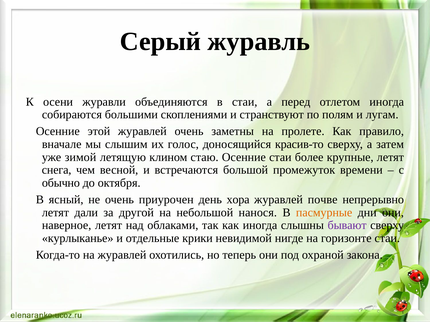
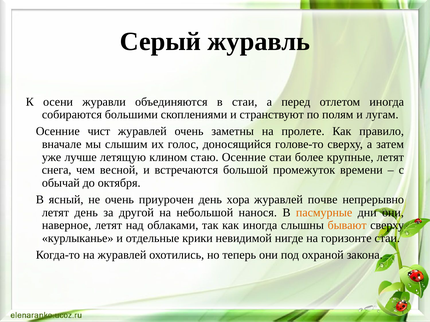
этой: этой -> чист (99, 132)
красив-то: красив-то -> голове-то (299, 144)
зимой: зимой -> лучше (81, 157)
обычно: обычно -> обычай (61, 183)
летят дали: дали -> день (86, 213)
бывают colour: purple -> orange (347, 226)
